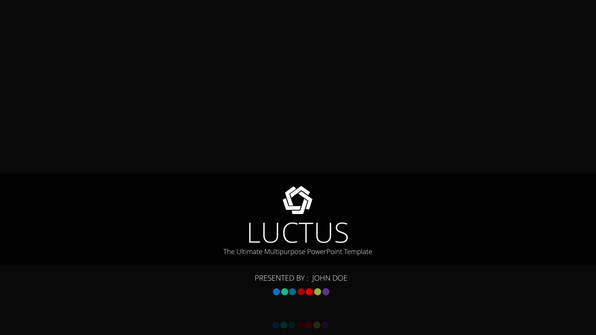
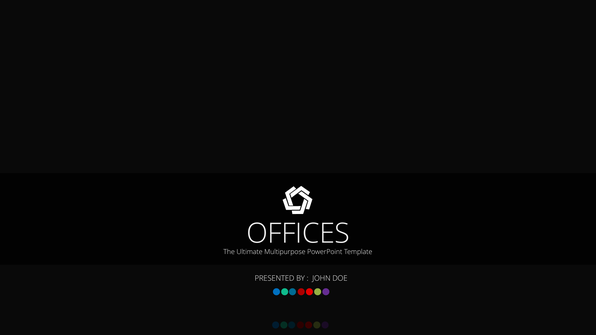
LUCTUS: LUCTUS -> OFFICES (298, 234)
